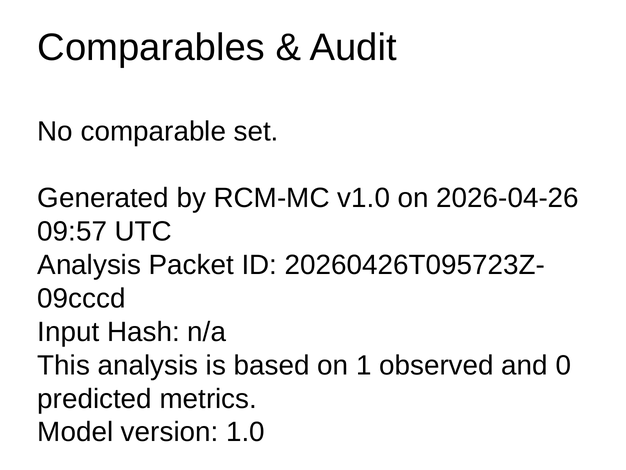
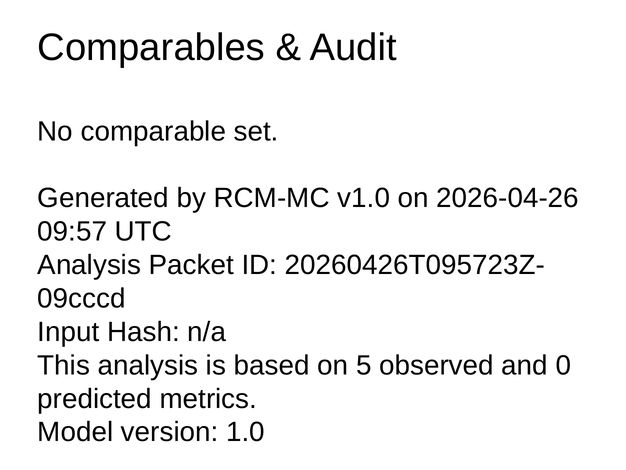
1: 1 -> 5 (364, 365)
